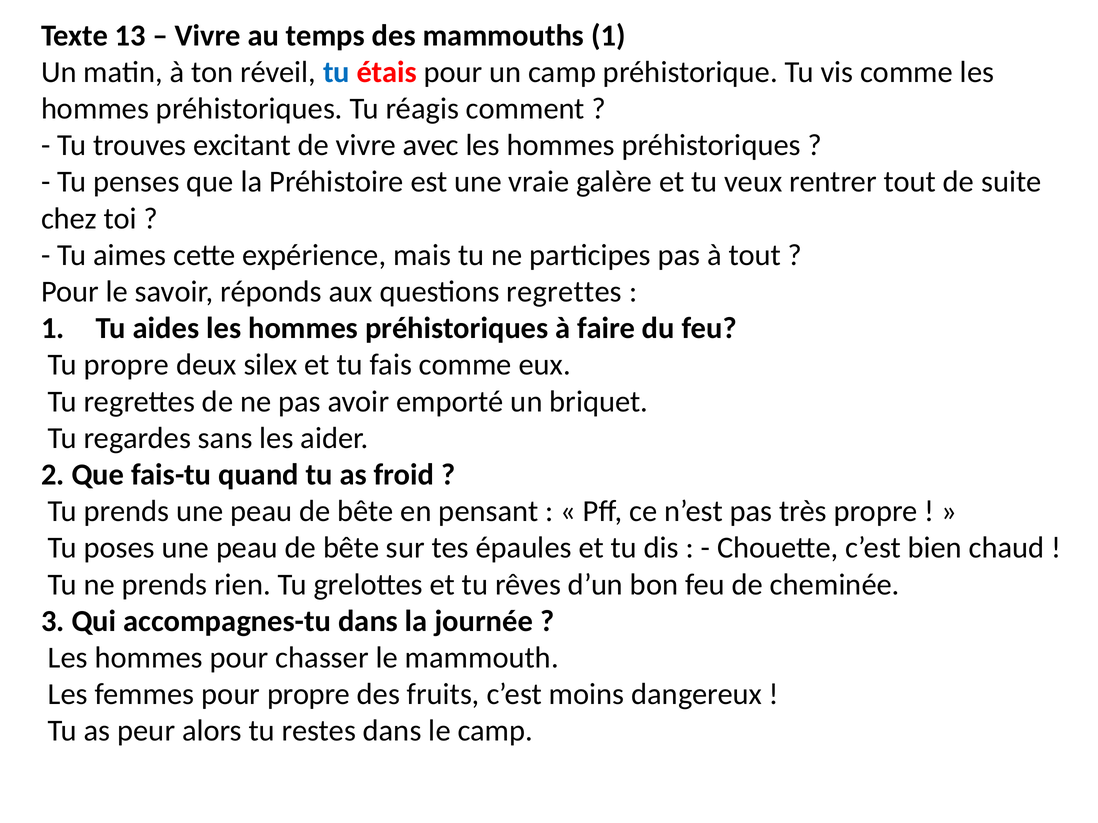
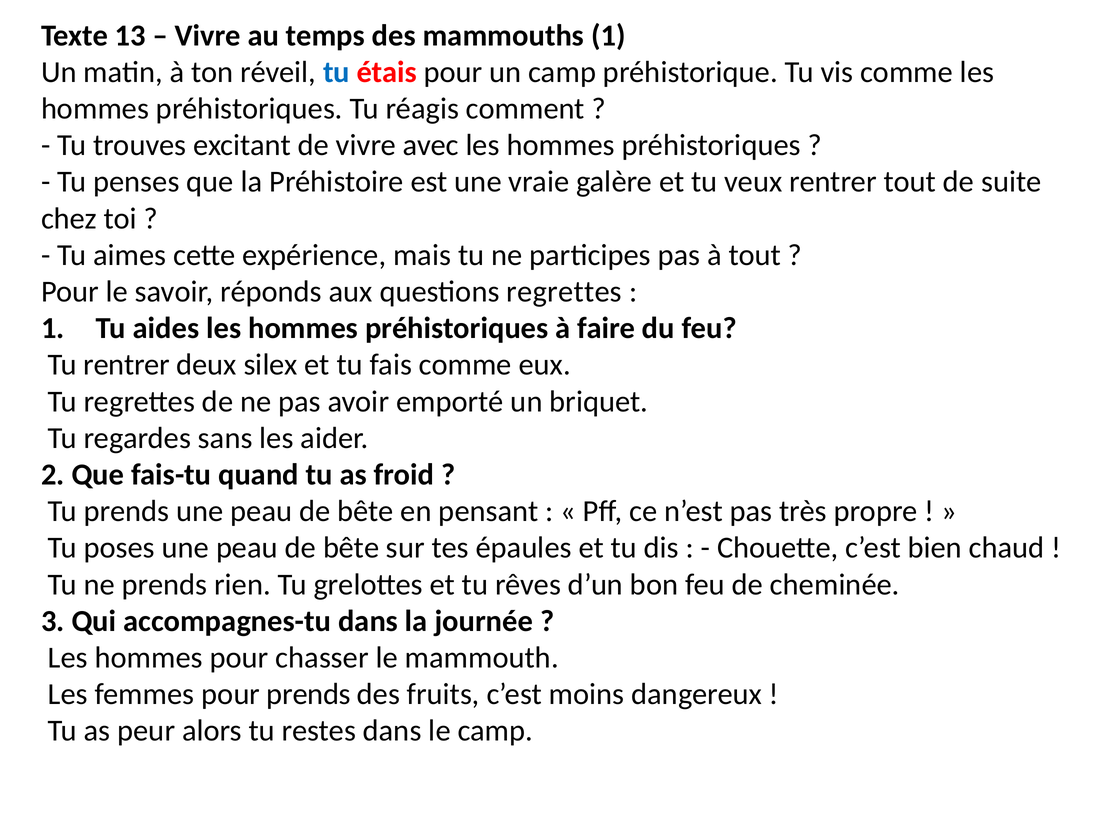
Tu propre: propre -> rentrer (127, 365)
pour propre: propre -> prends (309, 695)
